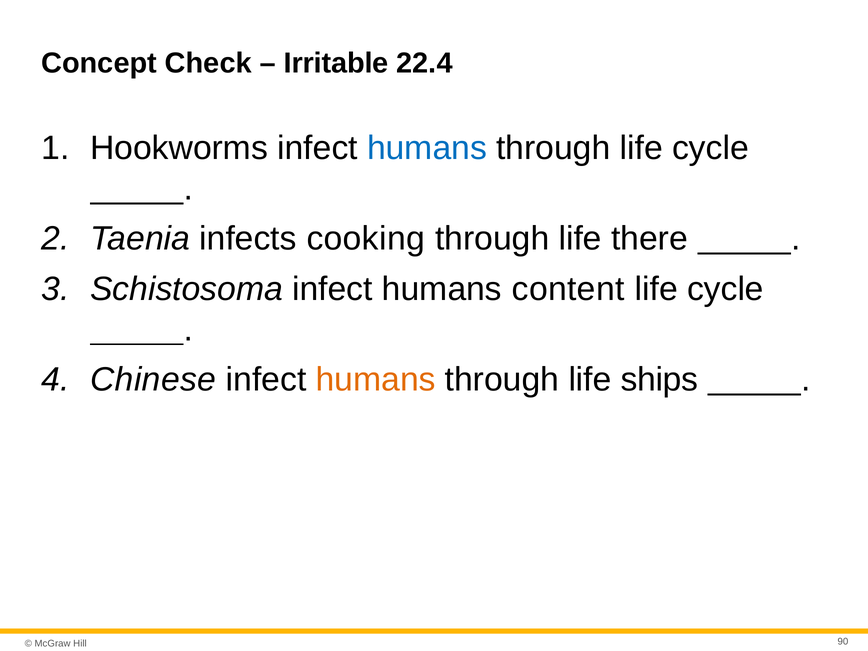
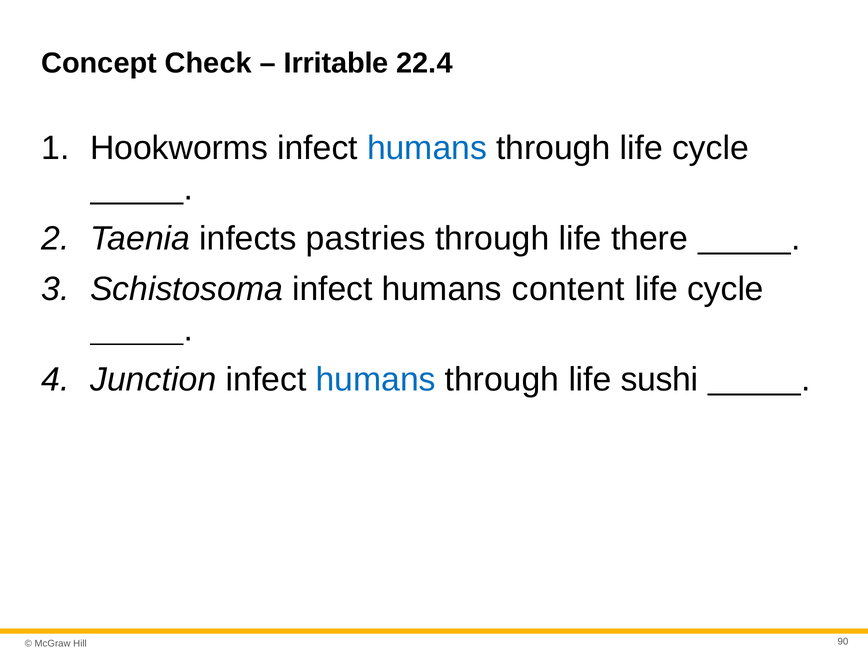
cooking: cooking -> pastries (366, 239)
Chinese: Chinese -> Junction (153, 380)
humans colour: orange -> blue (376, 380)
ships: ships -> sushi (659, 380)
